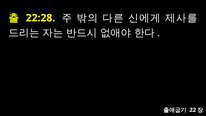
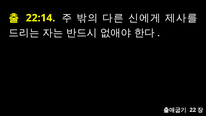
22:28: 22:28 -> 22:14 (41, 18)
